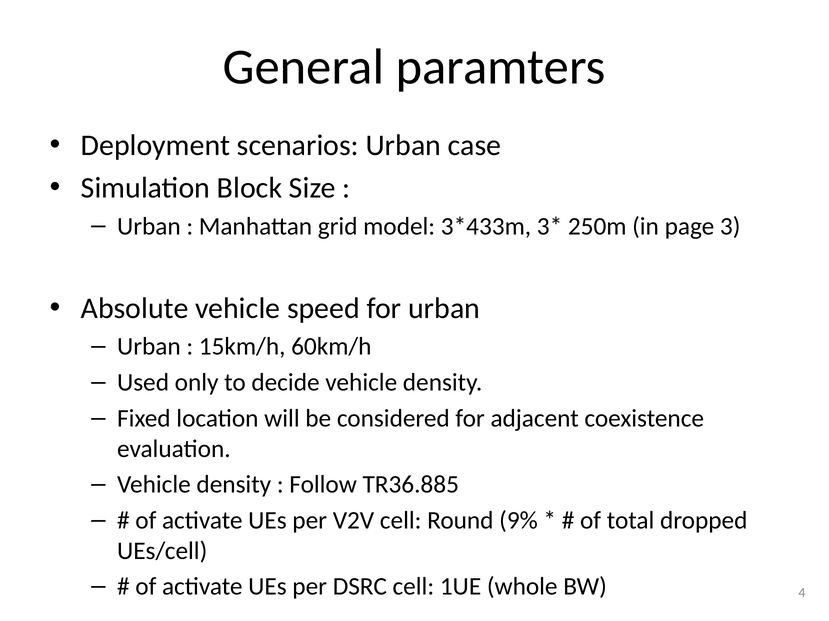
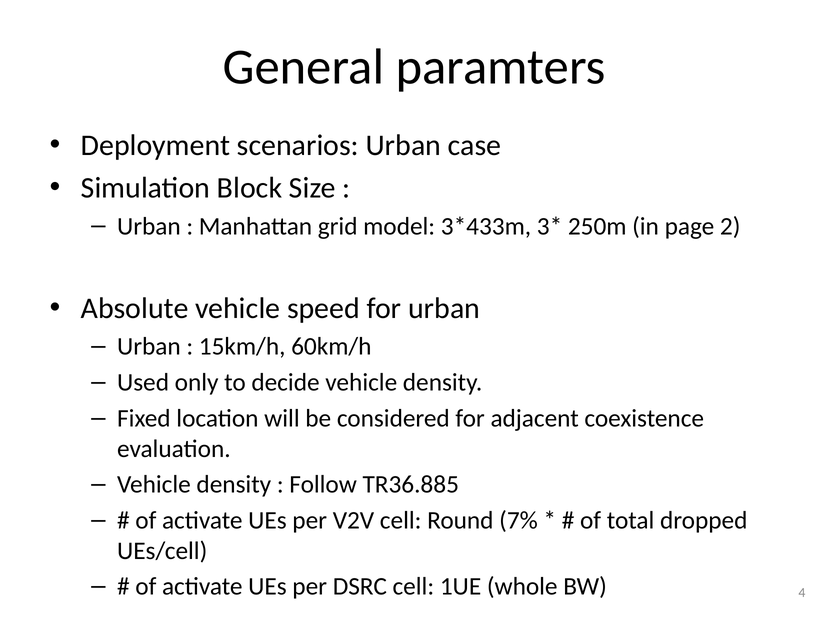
3: 3 -> 2 (730, 226)
9%: 9% -> 7% (519, 521)
